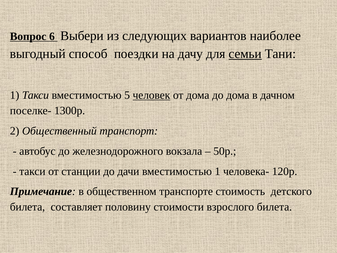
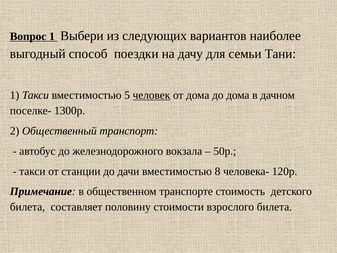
Вопрос 6: 6 -> 1 (52, 36)
семьи underline: present -> none (245, 54)
вместимостью 1: 1 -> 8 (218, 171)
